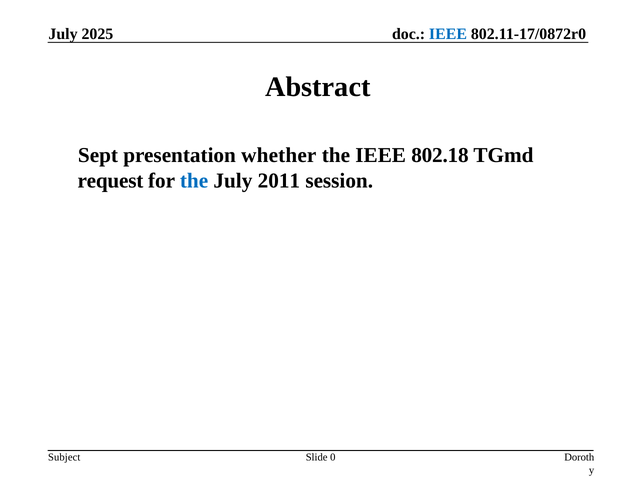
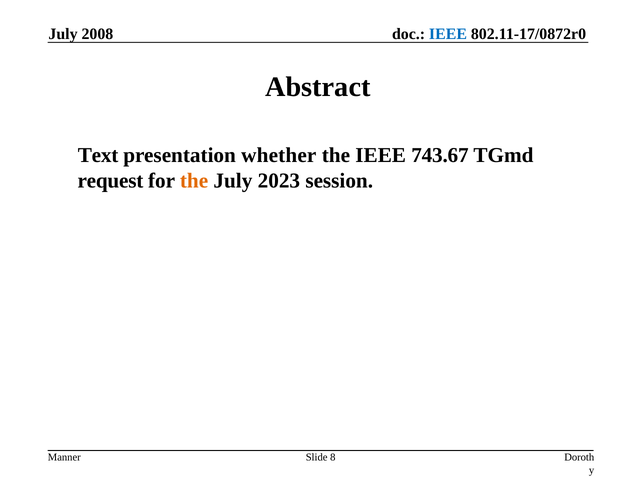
2025: 2025 -> 2008 (97, 34)
Sept: Sept -> Text (98, 155)
802.18: 802.18 -> 743.67 (440, 155)
the colour: blue -> orange (194, 181)
2011: 2011 -> 2023 (279, 181)
Subject: Subject -> Manner (64, 457)
0: 0 -> 8 (333, 457)
